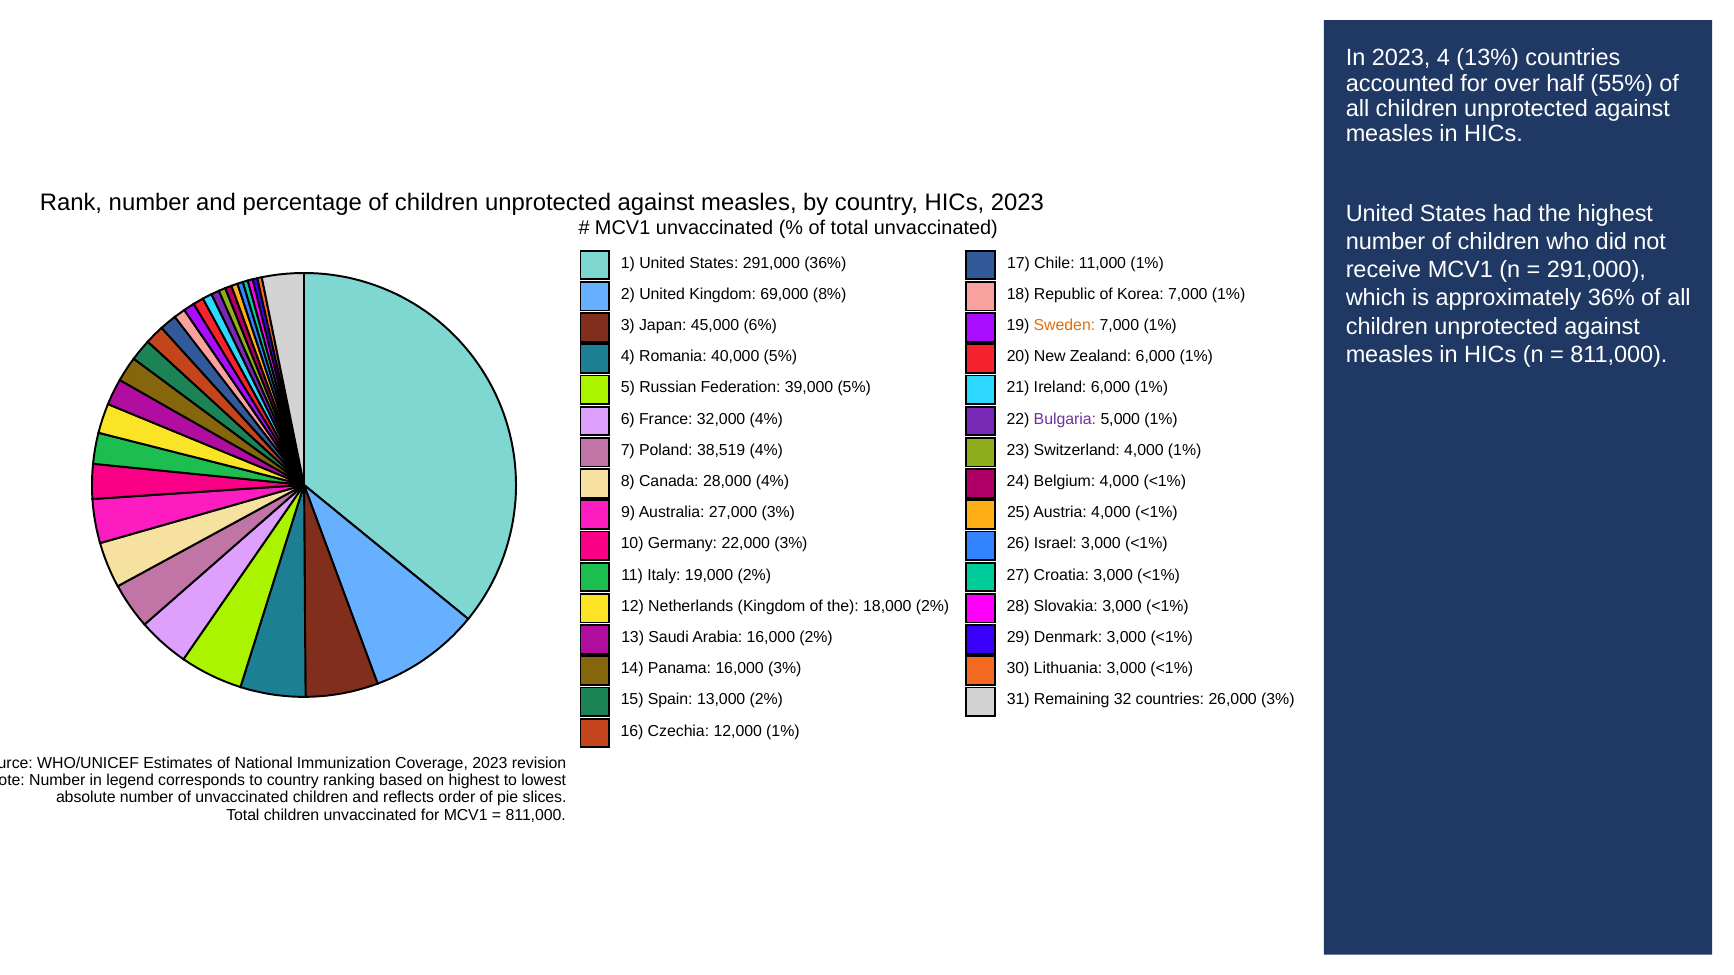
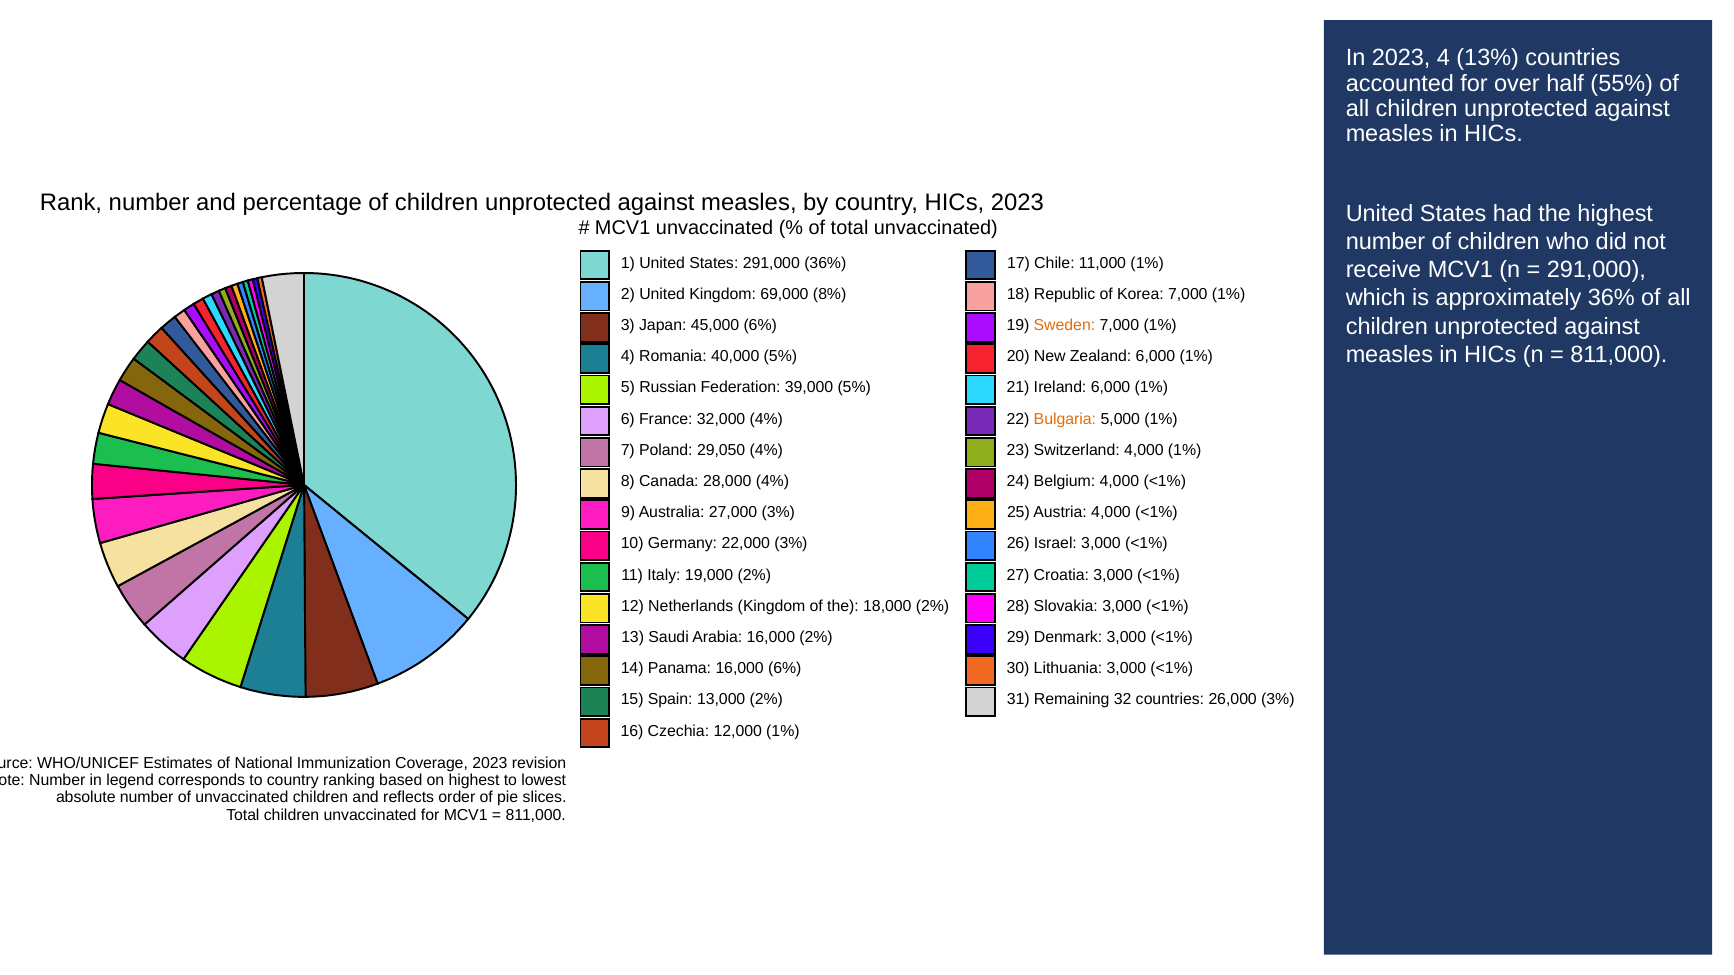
Bulgaria colour: purple -> orange (1065, 419)
38,519: 38,519 -> 29,050 (721, 450)
16,000 3%: 3% -> 6% (785, 669)
